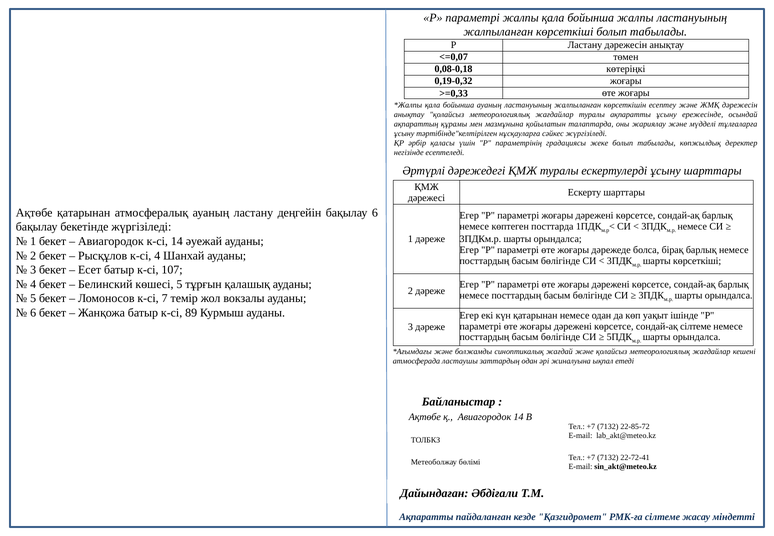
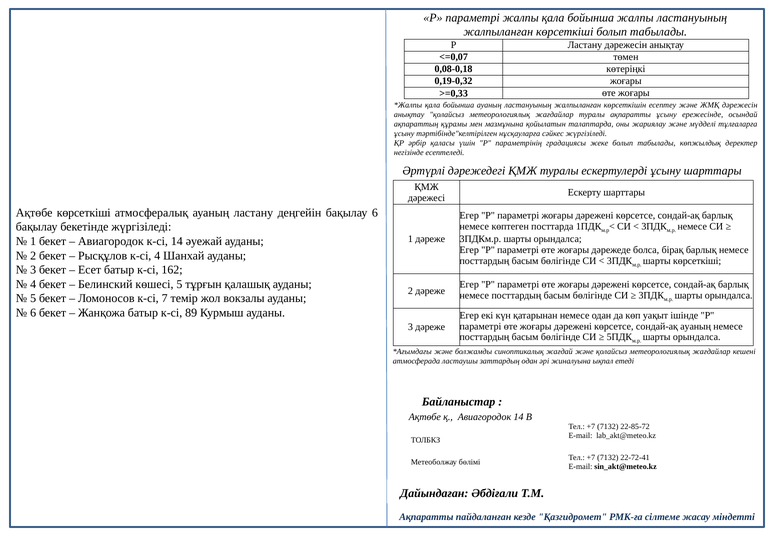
Ақтөбе қатарынан: қатарынан -> көрсеткіші (84, 213)
107: 107 -> 162 (172, 270)
сондай-ақ сілтеме: сілтеме -> ауаның (696, 326)
